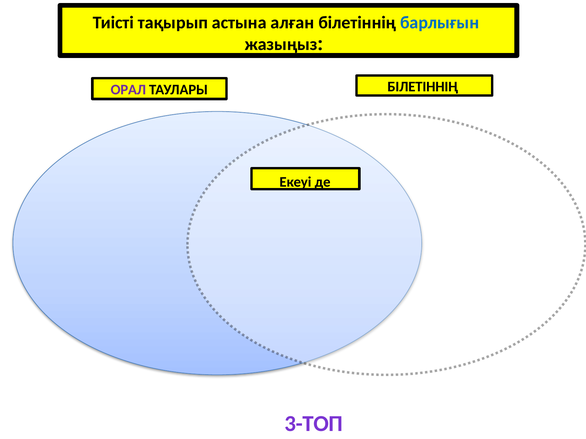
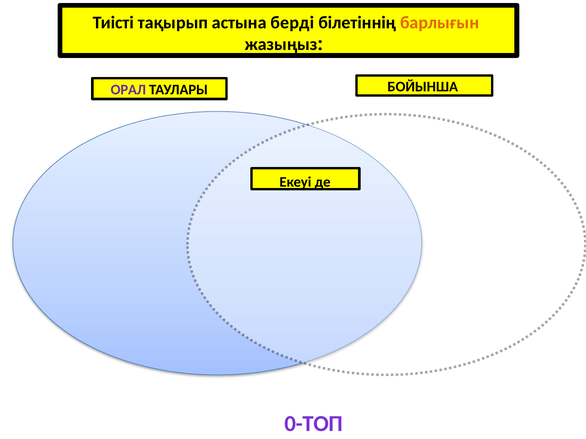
алған: алған -> берді (292, 23)
барлығын colour: blue -> orange (440, 23)
БІЛЕТІННІҢ: БІЛЕТІННІҢ -> БОЙЫНША (423, 87)
3-ТОП: 3-ТОП -> 0-ТОП (314, 424)
